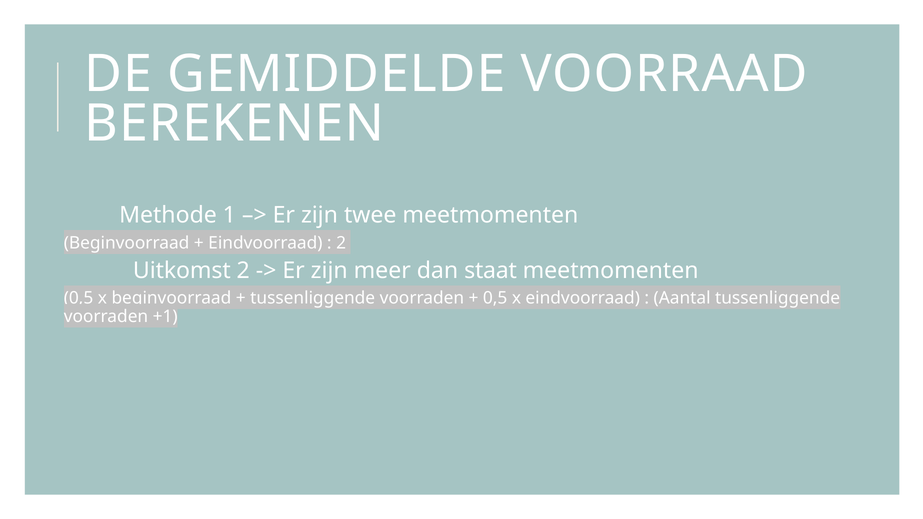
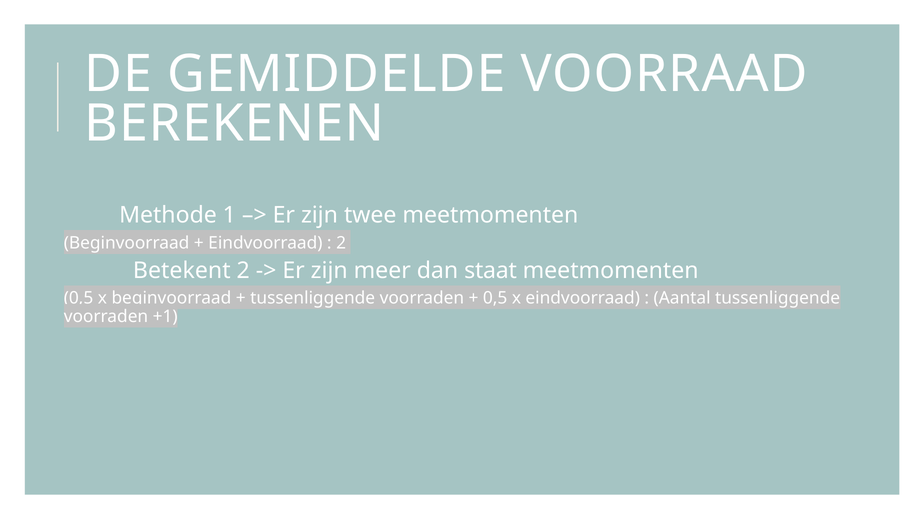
Uitkomst: Uitkomst -> Betekent (182, 271)
